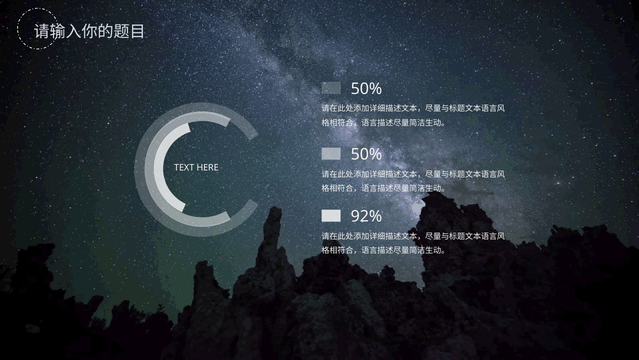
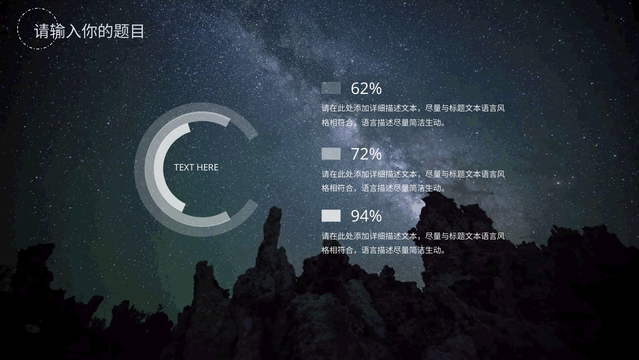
50%: 50% -> 62% (366, 89)
50%: 50% -> 72% (366, 154)
92%: 92% -> 94% (366, 216)
